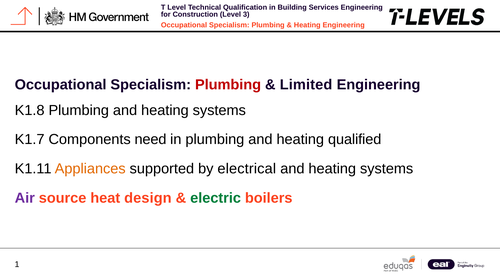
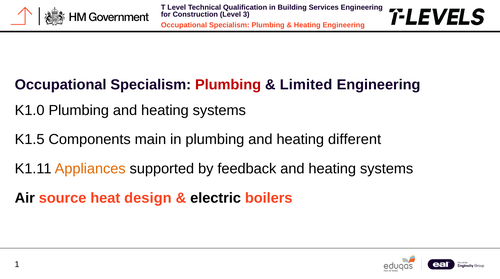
K1.8: K1.8 -> K1.0 (30, 110)
K1.7: K1.7 -> K1.5 (30, 140)
need: need -> main (150, 140)
qualified: qualified -> different (355, 140)
electrical: electrical -> feedback (247, 169)
Air colour: purple -> black (25, 198)
electric colour: green -> black (216, 198)
